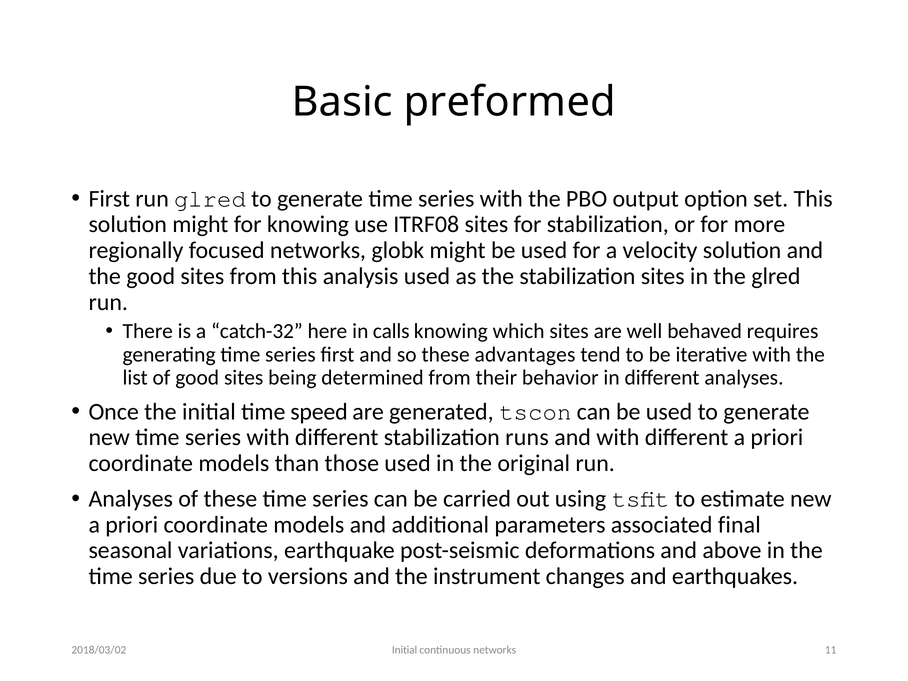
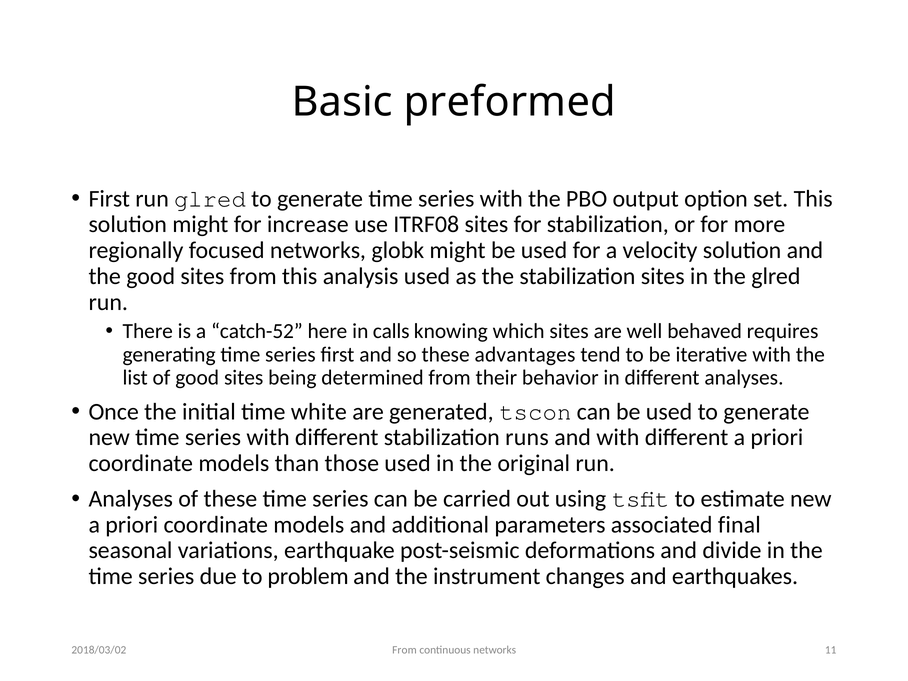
for knowing: knowing -> increase (308, 224)
catch-32: catch-32 -> catch-52 (257, 331)
speed: speed -> white (319, 412)
above: above -> divide (732, 551)
versions: versions -> problem (308, 576)
Initial: Initial -> From (404, 650)
